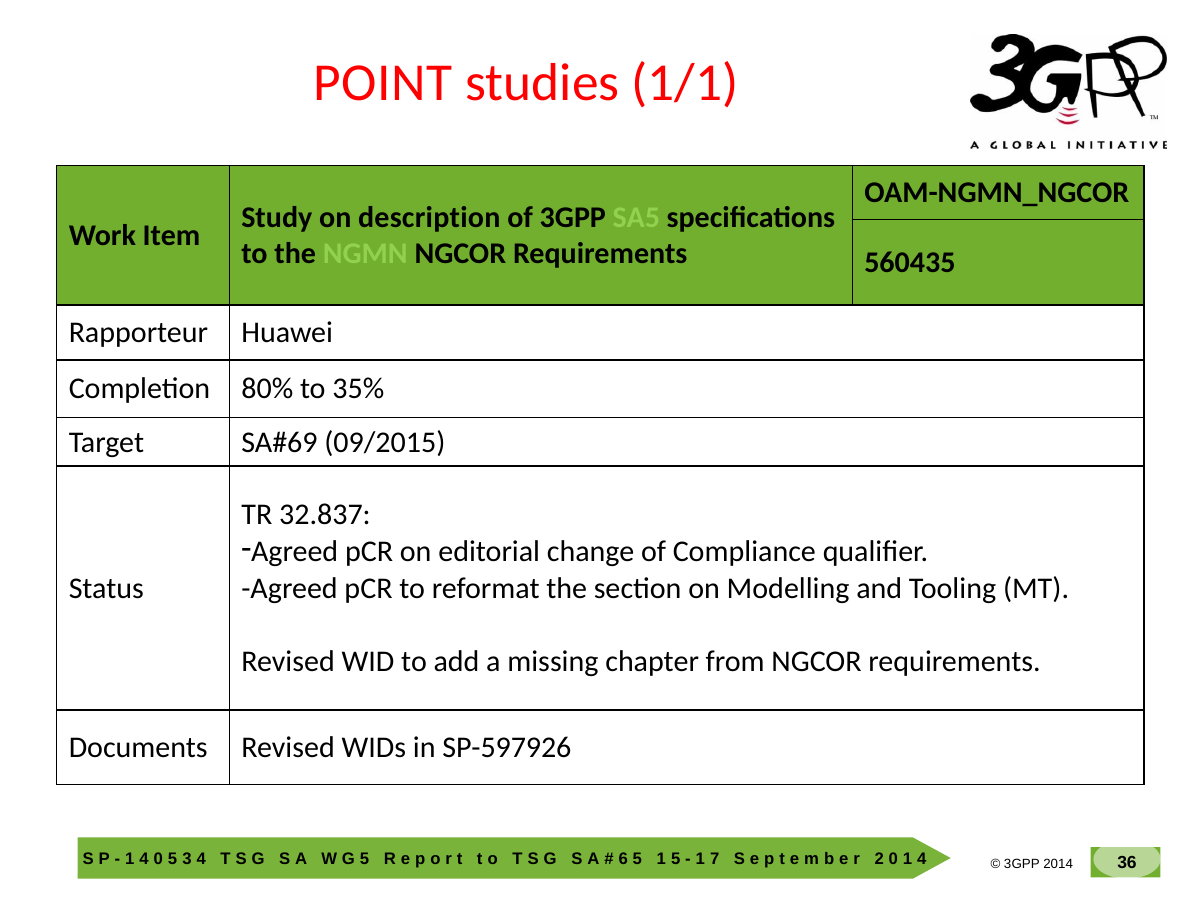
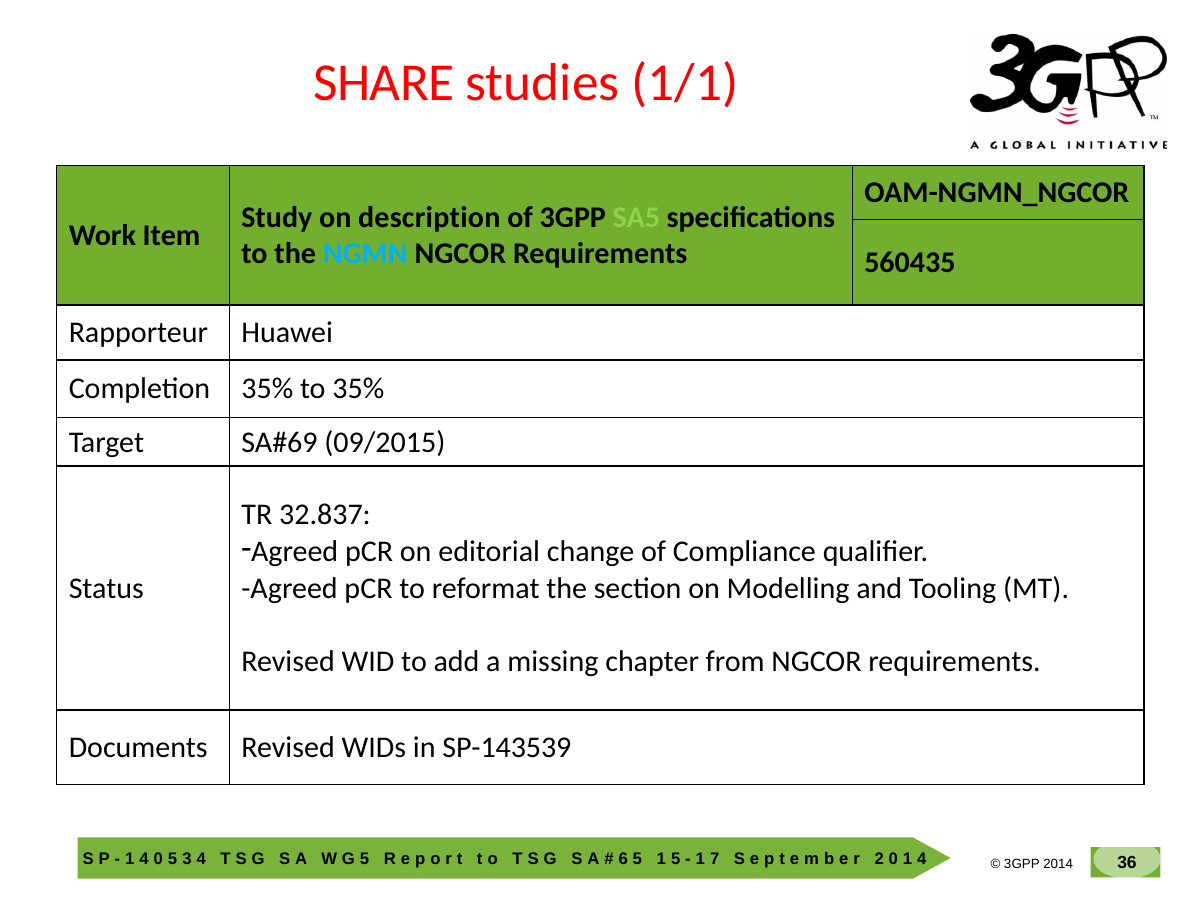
POINT: POINT -> SHARE (384, 83)
NGMN colour: light green -> light blue (365, 254)
Completion 80%: 80% -> 35% (267, 389)
SP-597926: SP-597926 -> SP-143539 (507, 748)
